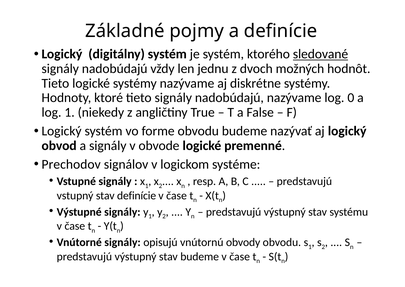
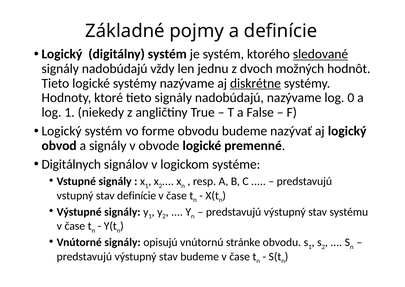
diskrétne underline: none -> present (255, 83)
Prechodov: Prechodov -> Digitálnych (71, 164)
obvody: obvody -> stránke (243, 242)
